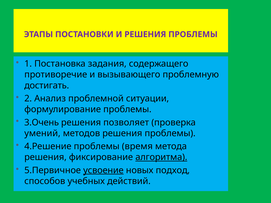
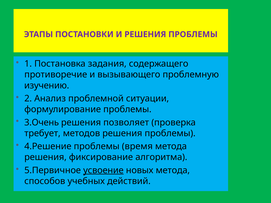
достигать: достигать -> изучению (47, 86)
умений: умений -> требует (42, 133)
алгоритма underline: present -> none (161, 157)
новых подход: подход -> метода (173, 170)
